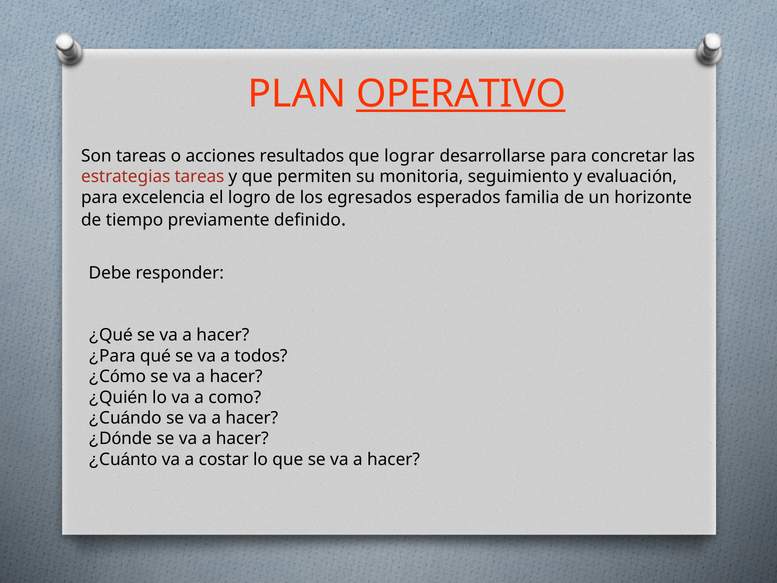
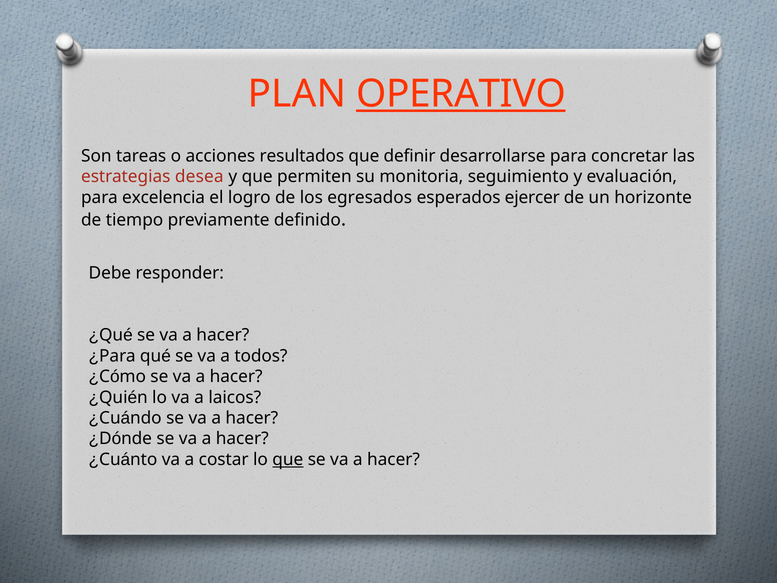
lograr: lograr -> definir (410, 156)
estrategias tareas: tareas -> desea (199, 177)
familia: familia -> ejercer (532, 197)
como: como -> laicos (235, 397)
que underline: none -> present (288, 459)
